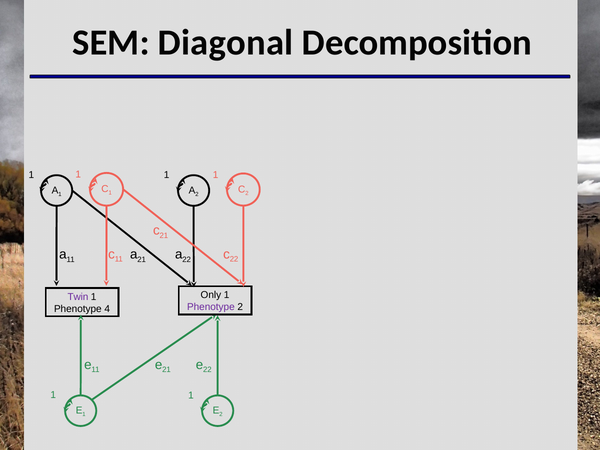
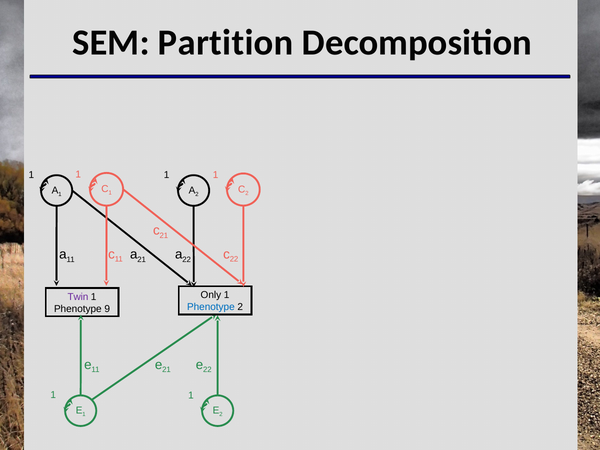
Diagonal: Diagonal -> Partition (226, 43)
Phenotype colour: purple -> blue (211, 307)
4: 4 -> 9 (107, 309)
